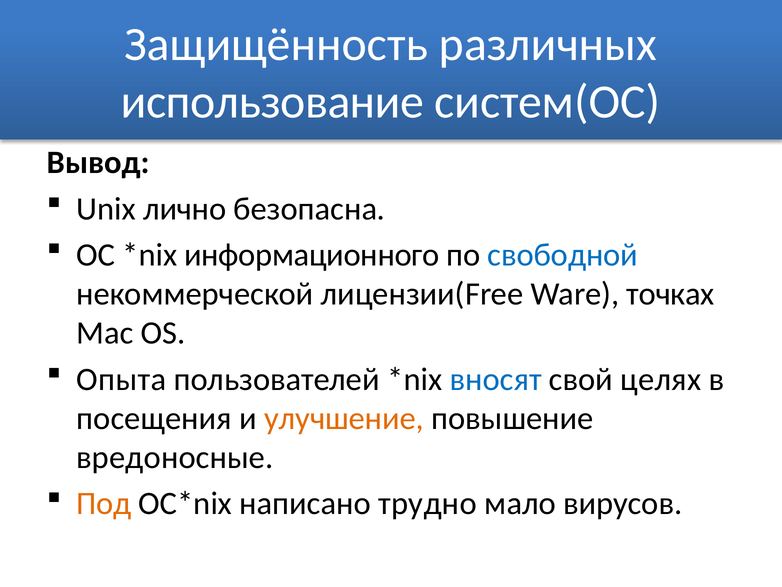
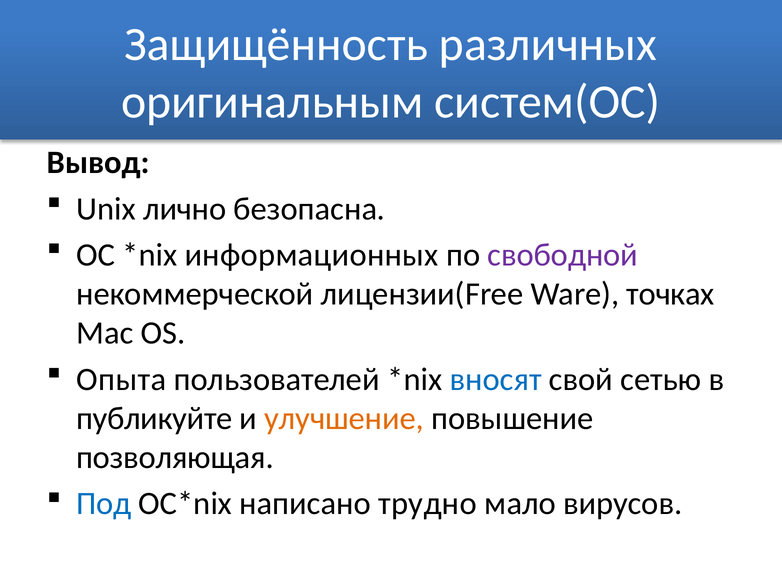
использование: использование -> оригинальным (272, 102)
информационного: информационного -> информационных (312, 255)
свободной colour: blue -> purple (563, 255)
целях: целях -> сетью (661, 379)
посещения: посещения -> публикуйте (154, 418)
вредоносные: вредоносные -> позволяющая (175, 457)
Под colour: orange -> blue (104, 503)
